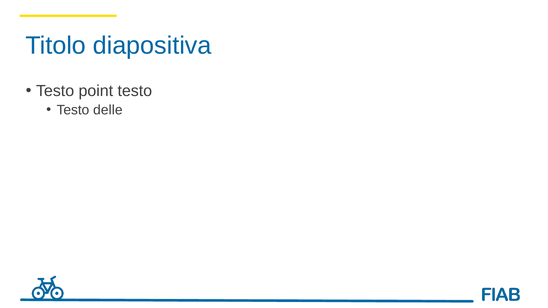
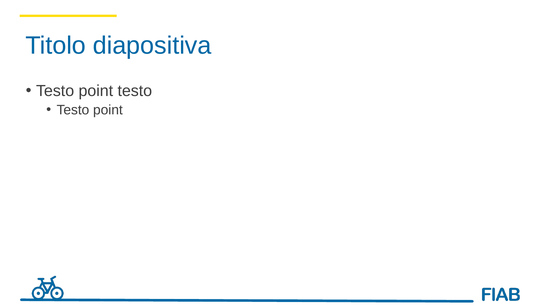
delle: delle -> point (108, 110)
